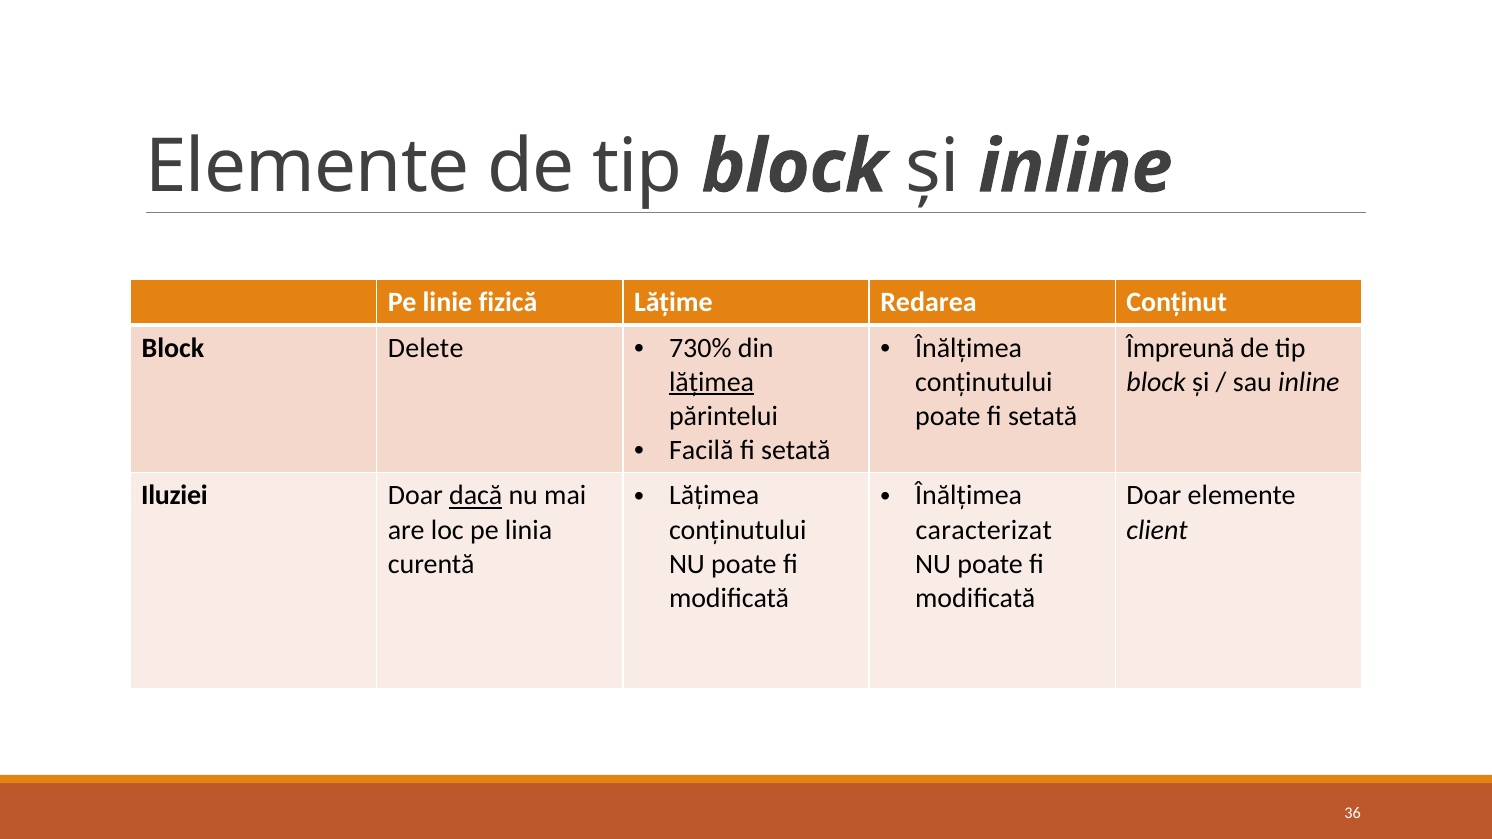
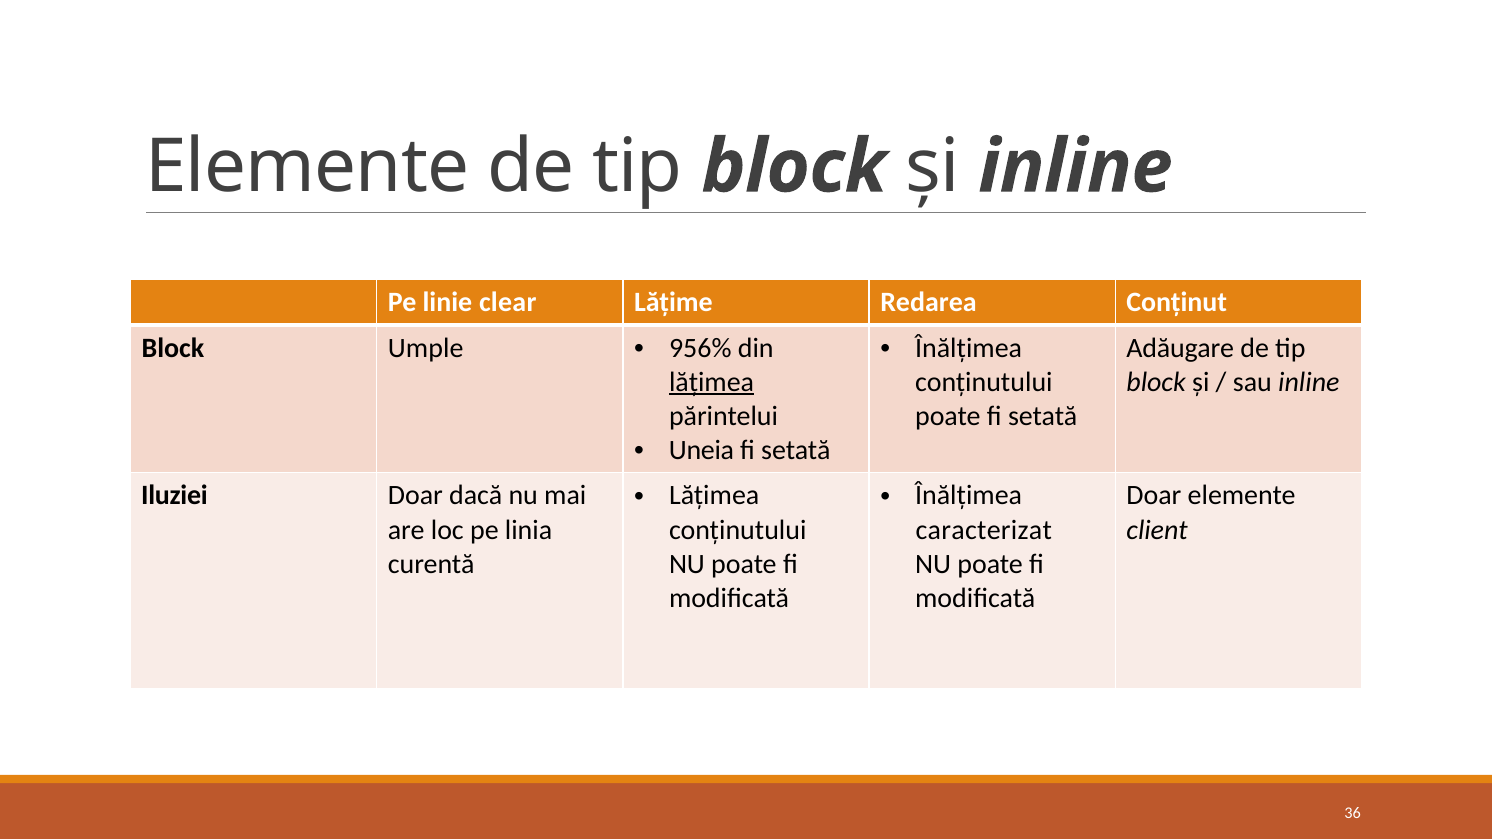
fizică: fizică -> clear (508, 303)
Delete: Delete -> Umple (426, 348)
730%: 730% -> 956% (700, 348)
Împreună: Împreună -> Adăugare (1180, 348)
Facilă: Facilă -> Uneia (701, 450)
dacă underline: present -> none (476, 496)
